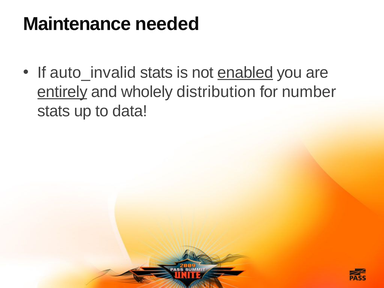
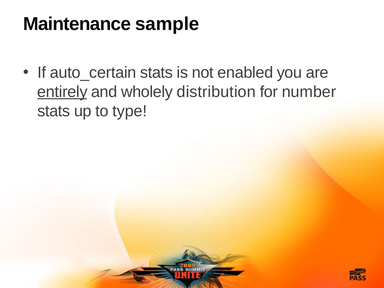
needed: needed -> sample (167, 24)
auto_invalid: auto_invalid -> auto_certain (93, 73)
enabled underline: present -> none (245, 73)
data: data -> type (130, 111)
